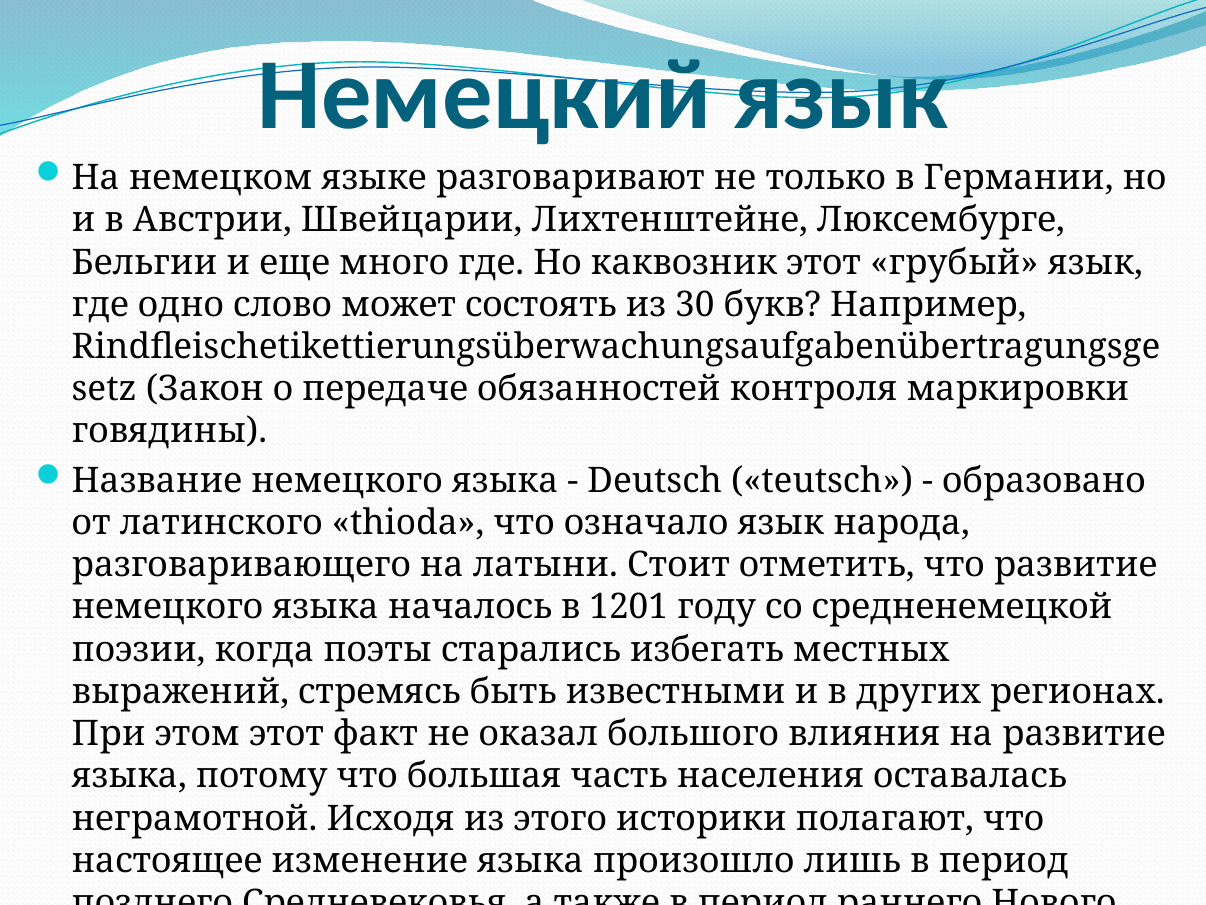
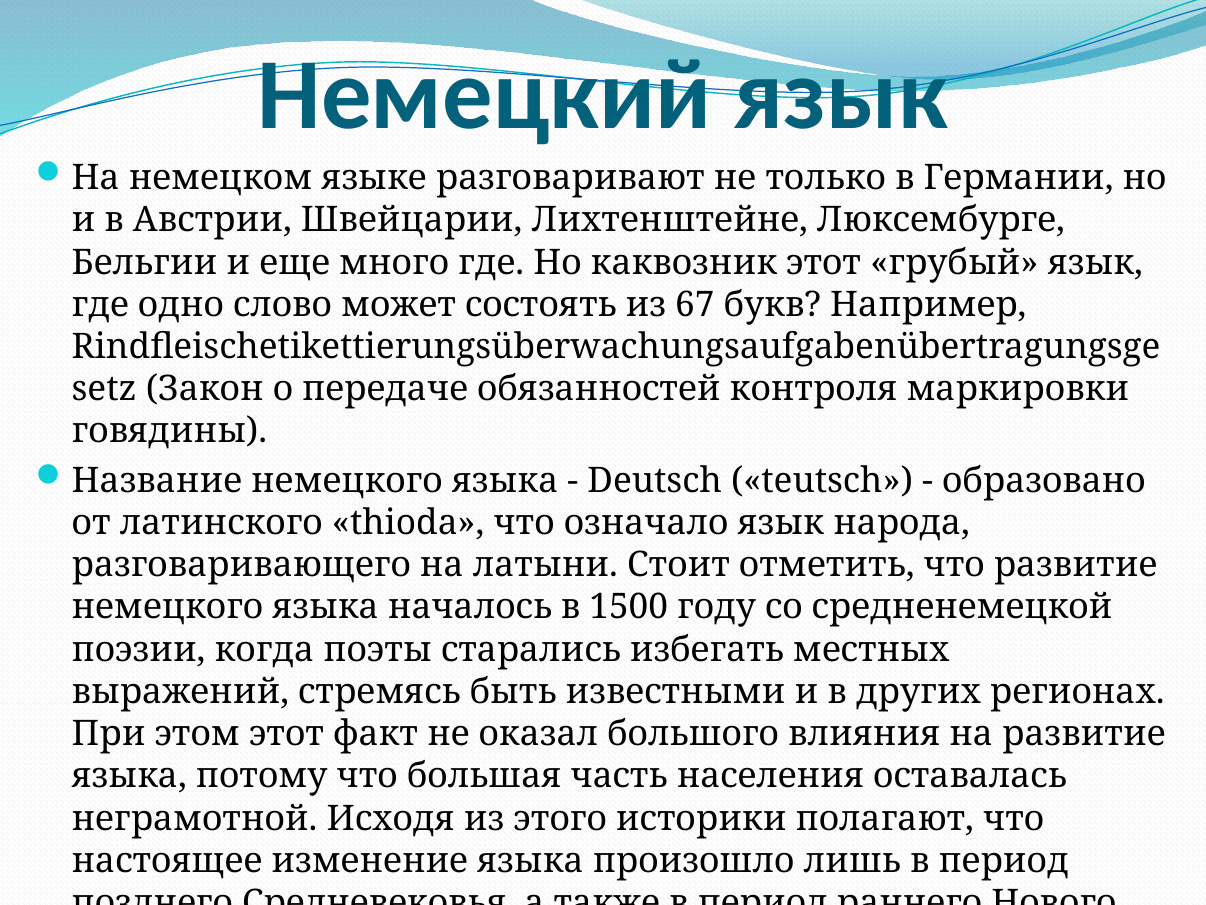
30: 30 -> 67 (695, 304)
1201: 1201 -> 1500 (629, 607)
